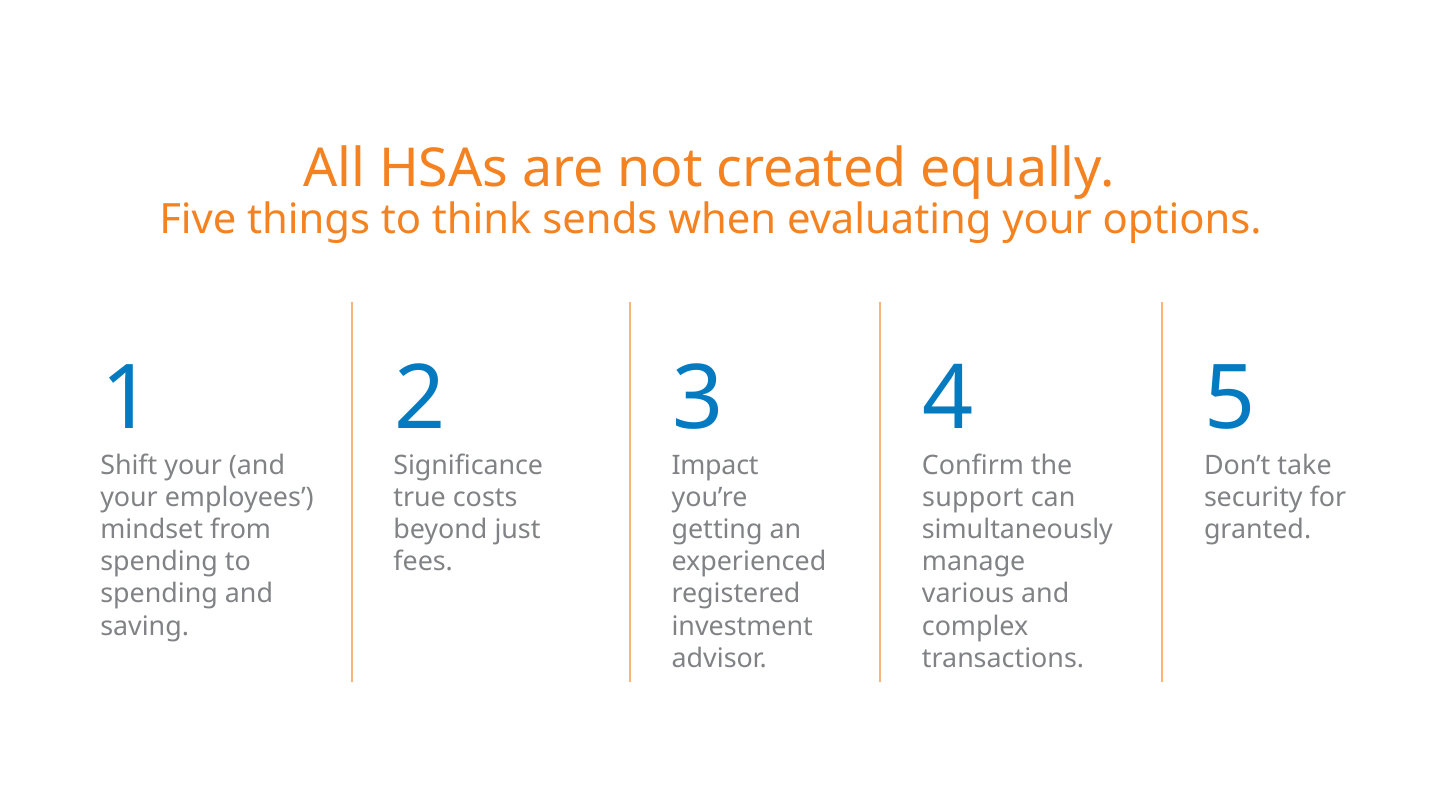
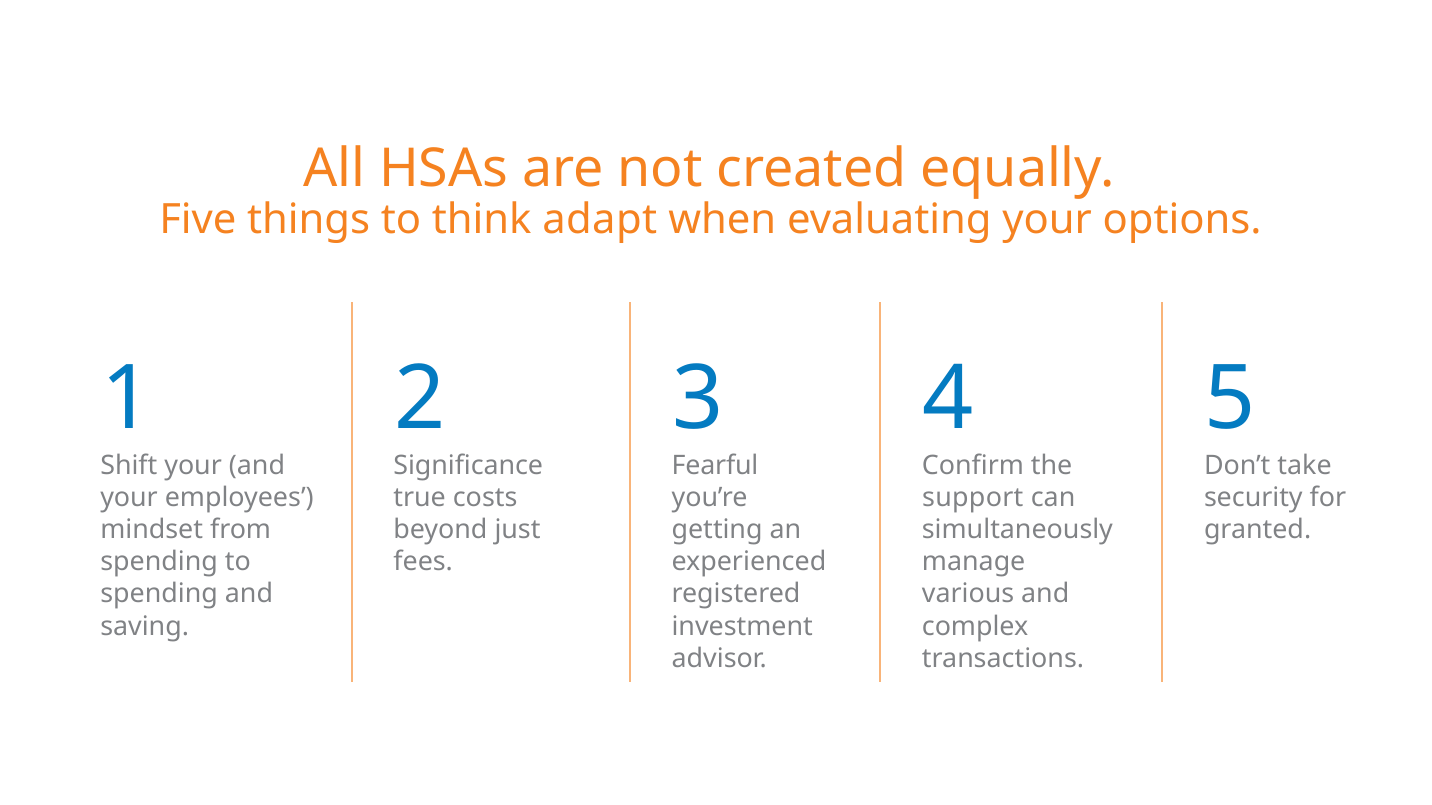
sends: sends -> adapt (600, 220)
Impact: Impact -> Fearful (715, 466)
